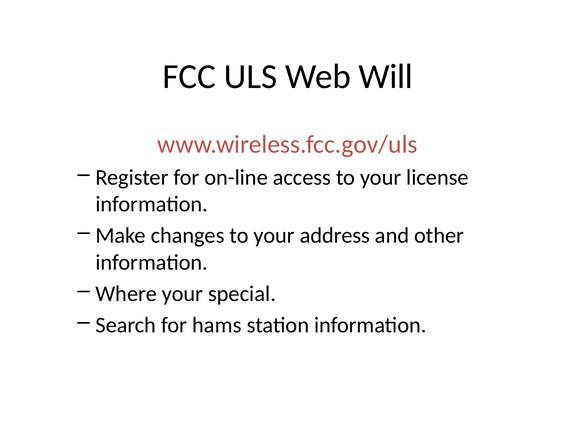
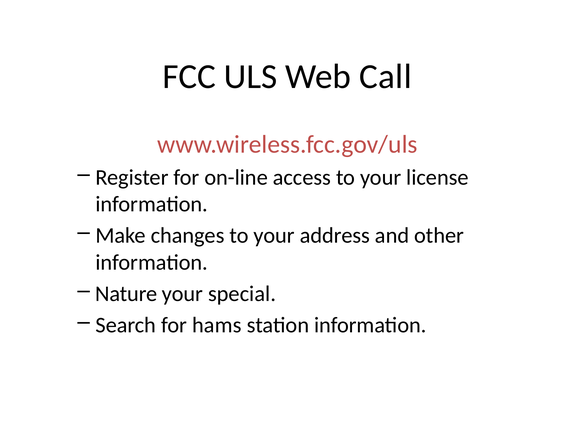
Will: Will -> Call (385, 77)
Where: Where -> Nature (126, 294)
